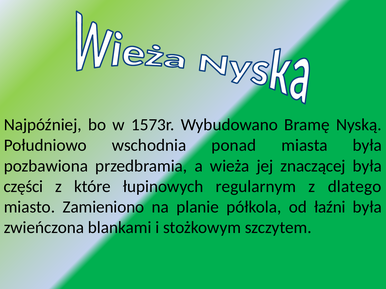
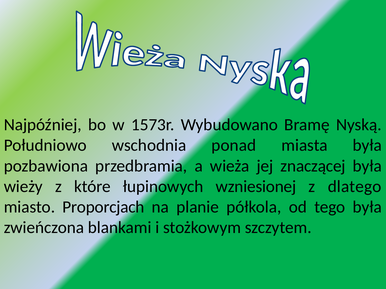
części: części -> wieży (23, 187)
regularnym: regularnym -> wzniesionej (256, 187)
Zamieniono: Zamieniono -> Proporcjach (103, 207)
łaźni: łaźni -> tego (330, 207)
